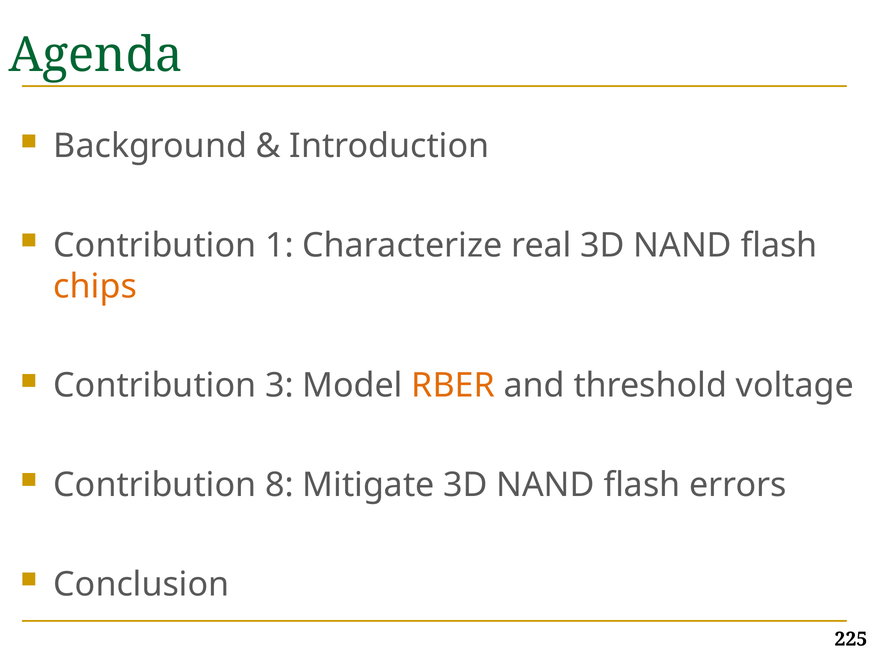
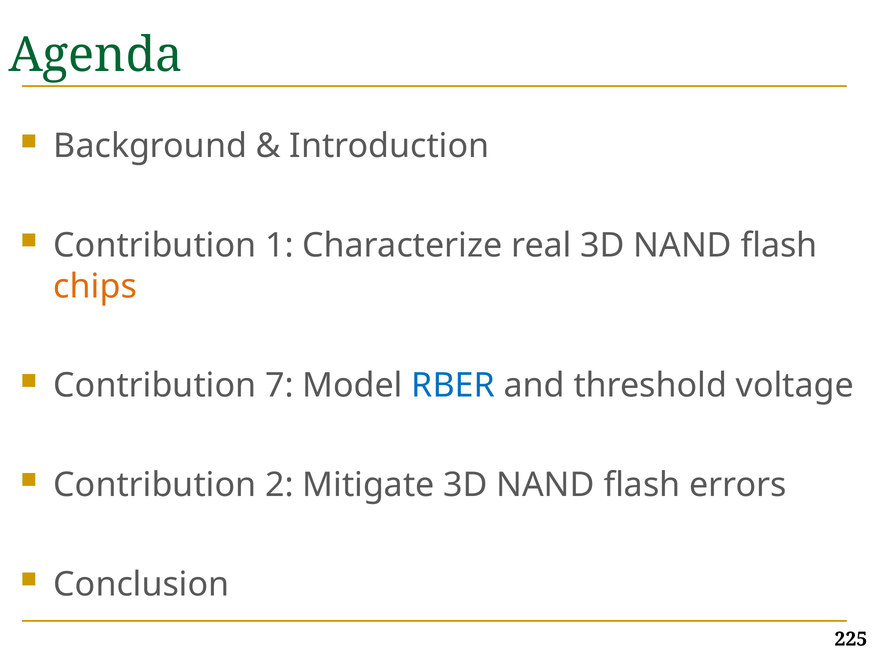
3: 3 -> 7 (279, 386)
RBER colour: orange -> blue (453, 386)
8: 8 -> 2 (279, 485)
